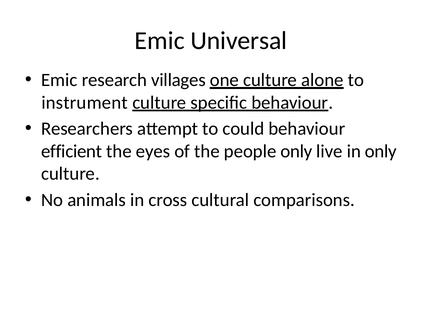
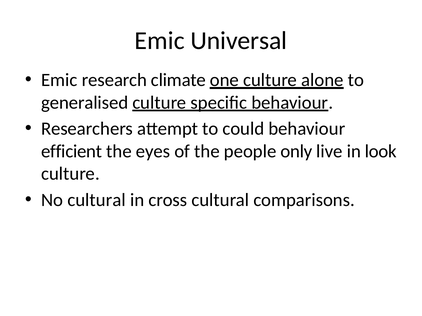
villages: villages -> climate (178, 80)
instrument: instrument -> generalised (85, 103)
in only: only -> look (381, 151)
No animals: animals -> cultural (97, 200)
